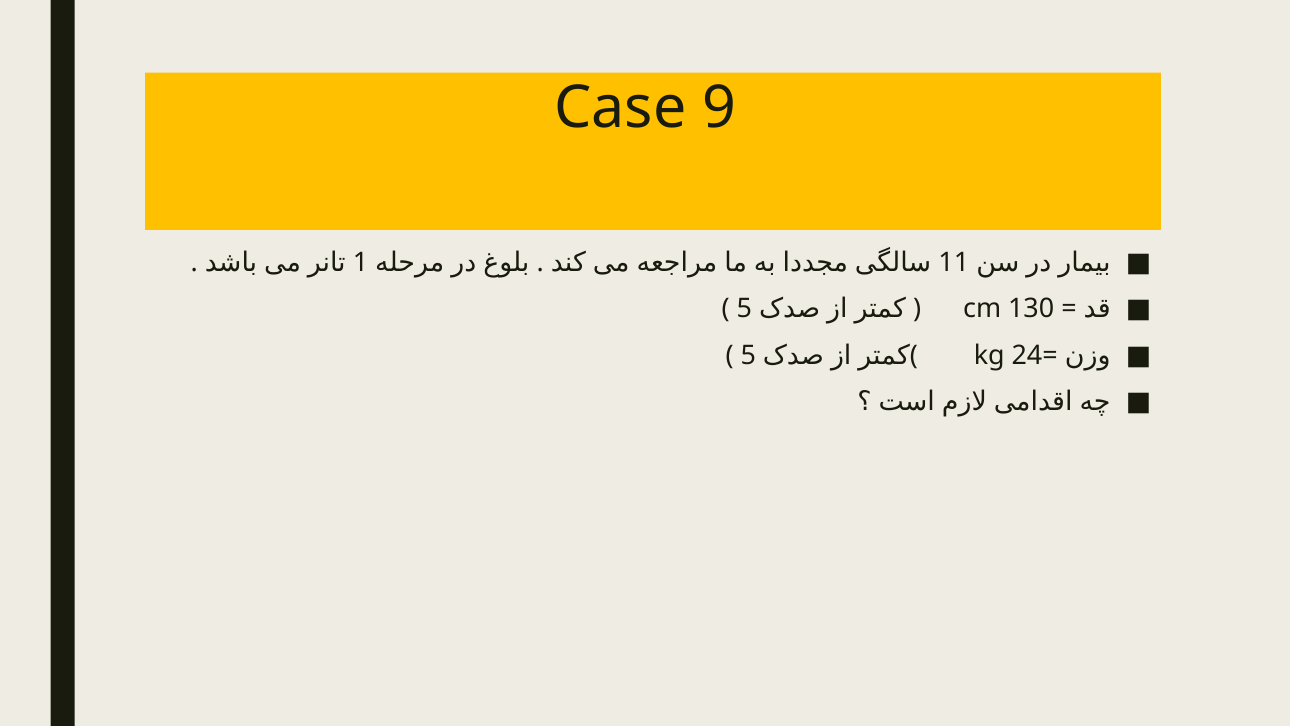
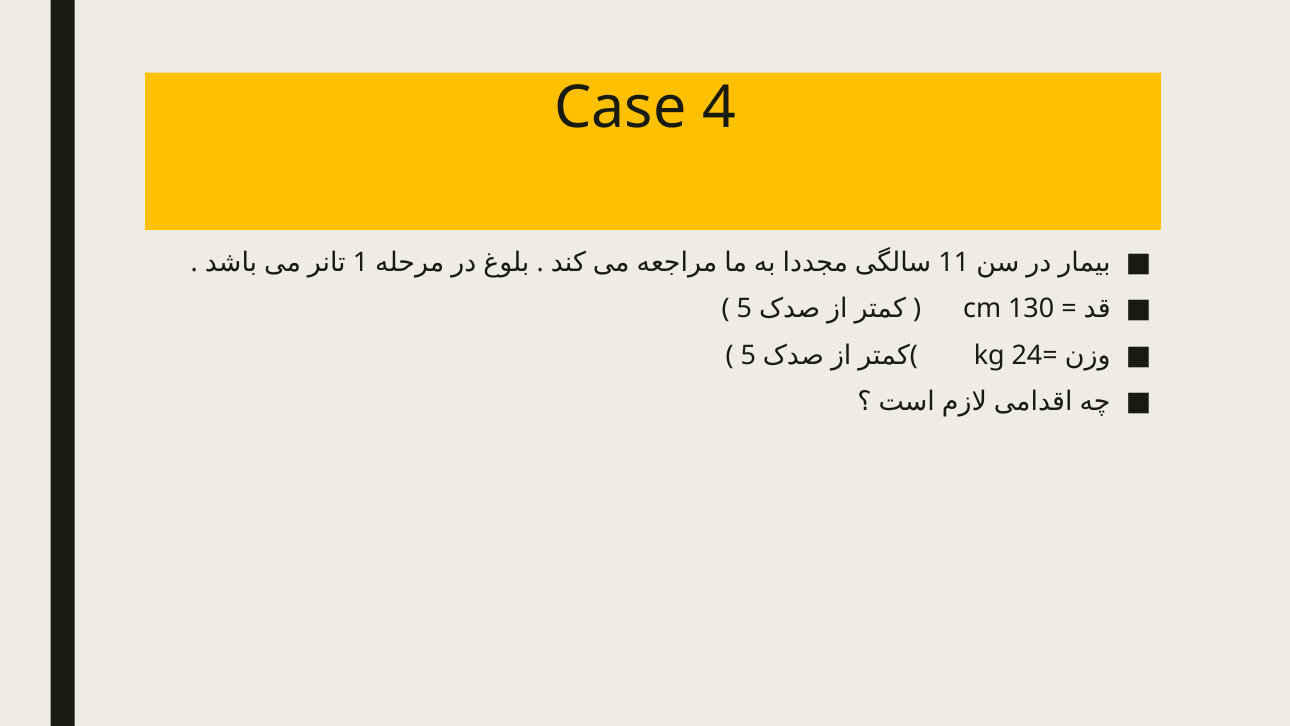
9: 9 -> 4 (719, 108)
